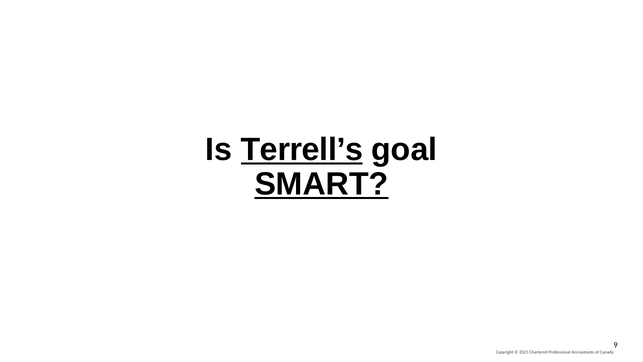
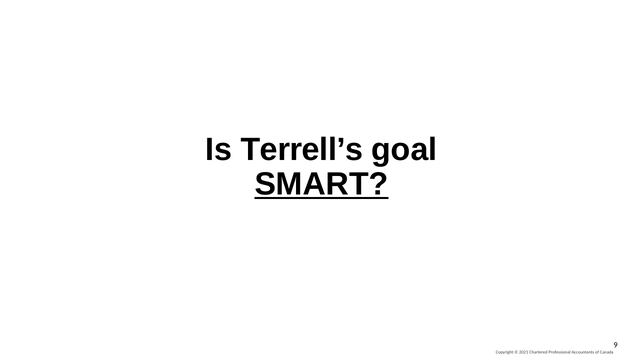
Terrell’s underline: present -> none (302, 149)
